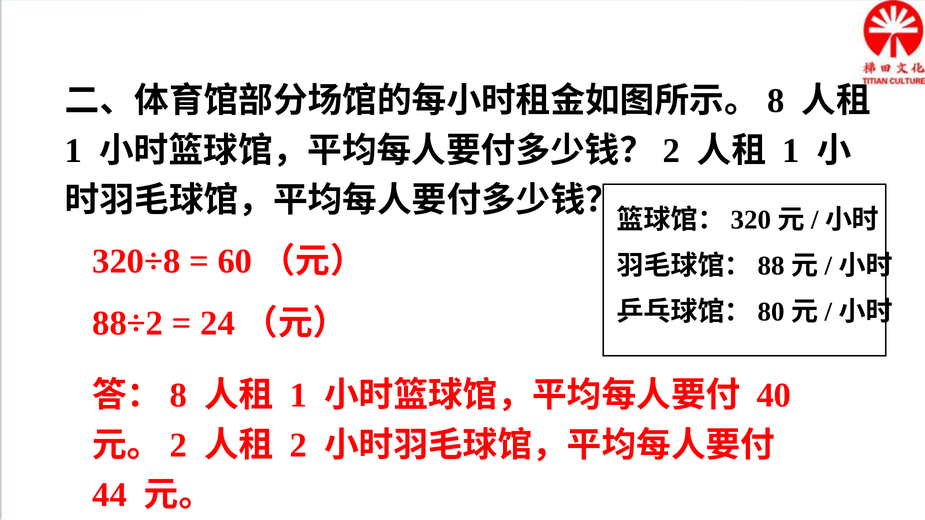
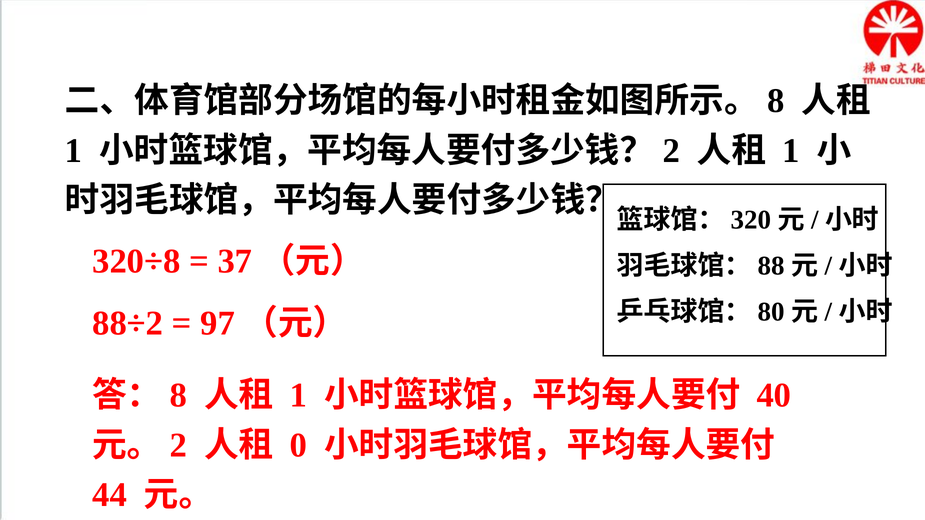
60: 60 -> 37 (235, 261)
24: 24 -> 97 (218, 323)
2: 2 -> 0 (298, 445)
